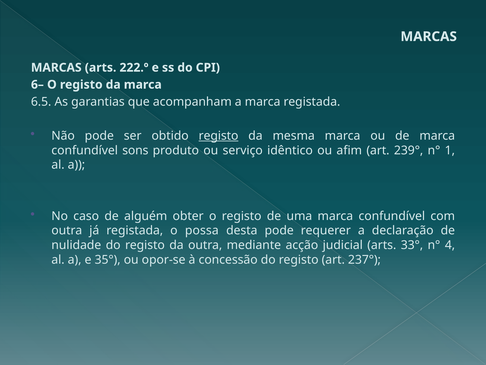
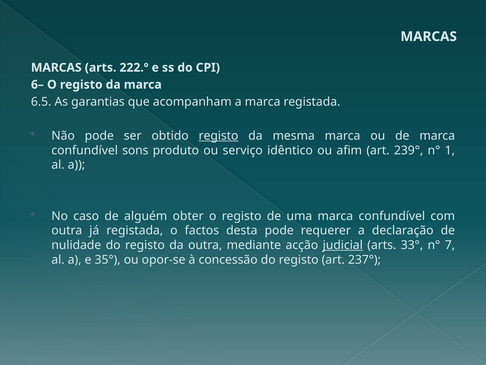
possa: possa -> factos (202, 230)
judicial underline: none -> present (343, 245)
4: 4 -> 7 (450, 245)
